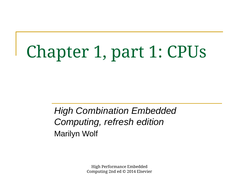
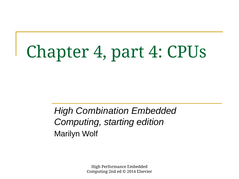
Chapter 1: 1 -> 4 (100, 52)
part 1: 1 -> 4 (156, 52)
refresh: refresh -> starting (119, 122)
